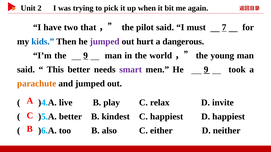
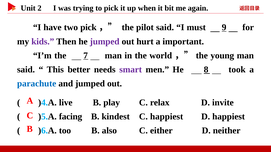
two that: that -> pick (88, 27)
7: 7 -> 9 (224, 27)
kids colour: blue -> purple (43, 42)
dangerous: dangerous -> important (183, 42)
the 9: 9 -> 7 (86, 56)
He 9: 9 -> 8 (206, 70)
parachute colour: orange -> blue (37, 84)
)5.A better: better -> facing (71, 117)
